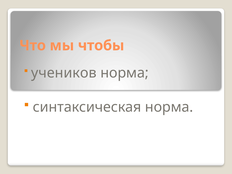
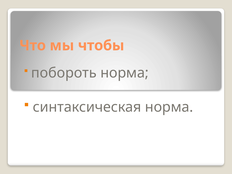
учеников: учеников -> побороть (64, 73)
